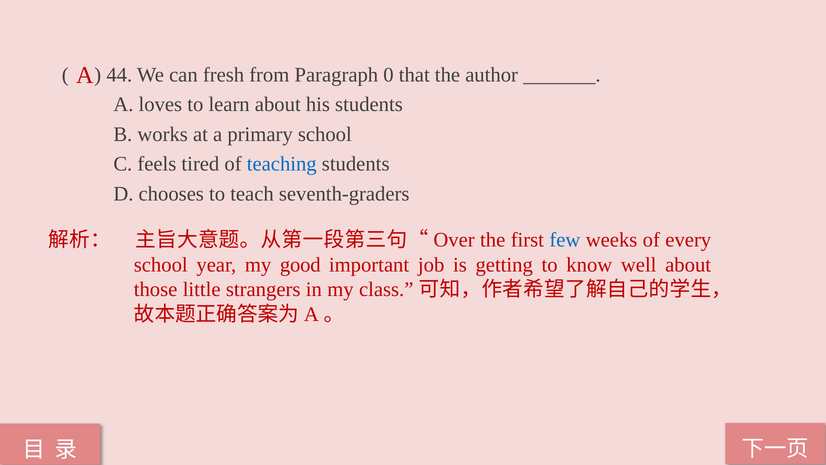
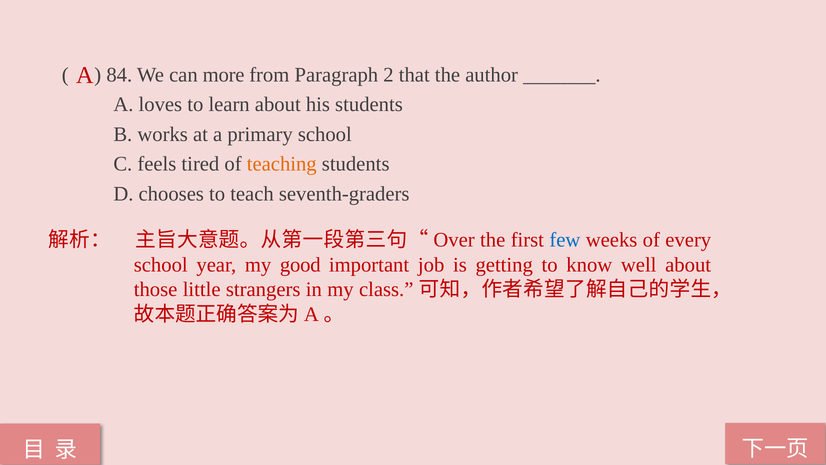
44: 44 -> 84 (119, 75)
fresh: fresh -> more (224, 75)
0: 0 -> 2 (388, 75)
teaching colour: blue -> orange (282, 164)
